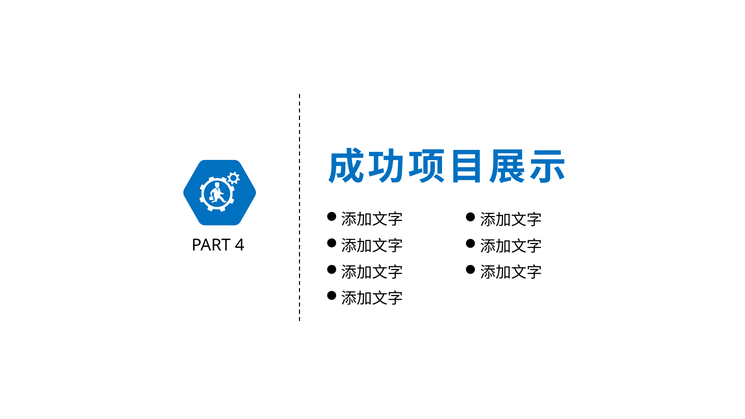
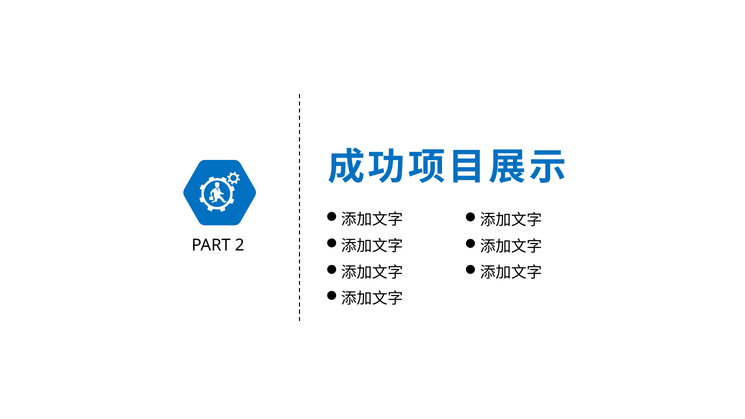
4: 4 -> 2 (240, 245)
